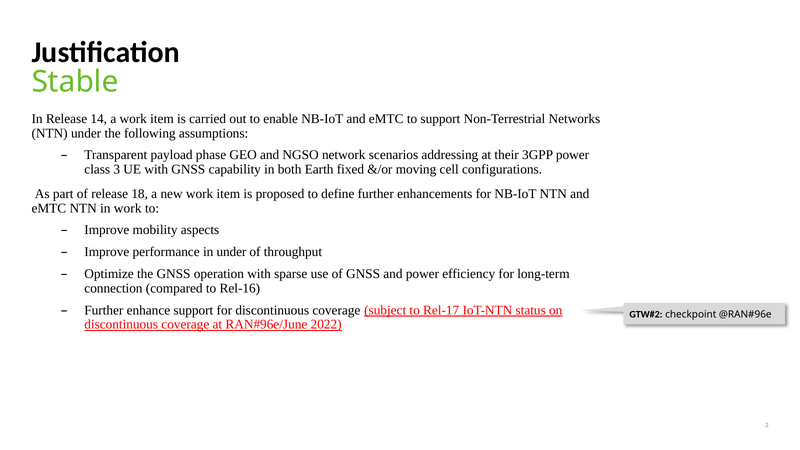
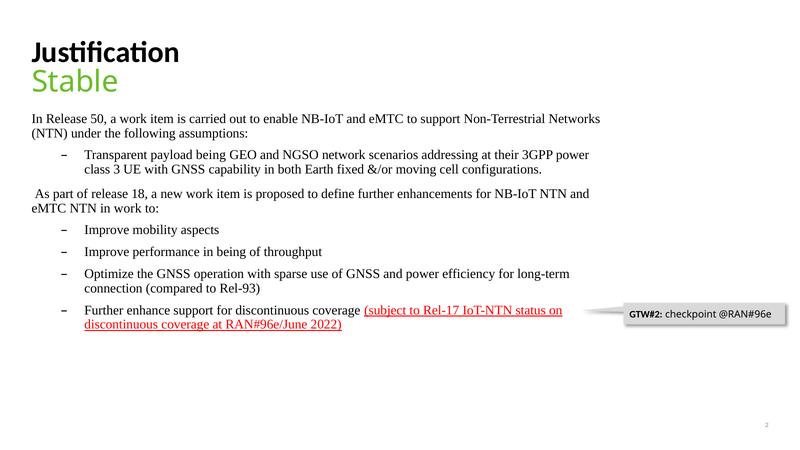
14: 14 -> 50 (99, 119)
payload phase: phase -> being (211, 155)
in under: under -> being (231, 252)
Rel-16: Rel-16 -> Rel-93 (240, 288)
